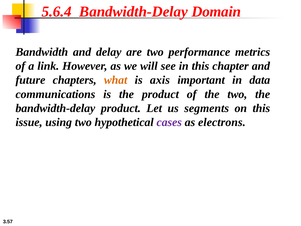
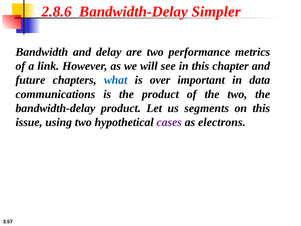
5.6.4: 5.6.4 -> 2.8.6 (57, 12)
Domain: Domain -> Simpler (216, 12)
what colour: orange -> blue (116, 80)
axis: axis -> over (160, 80)
